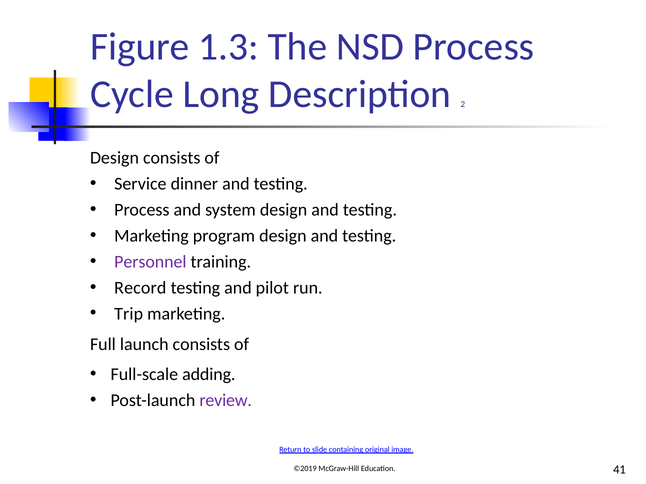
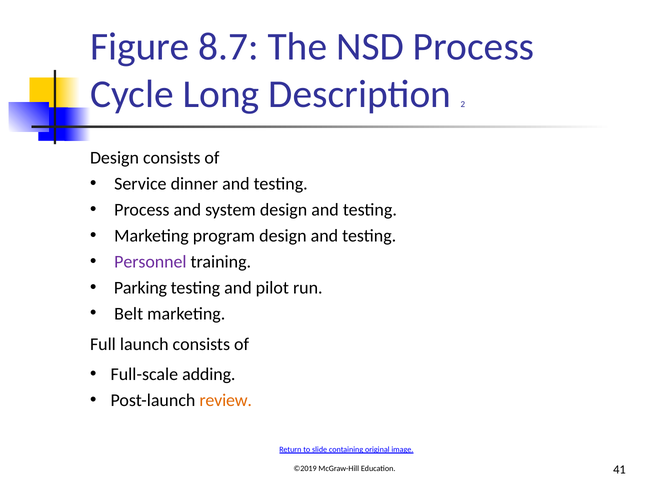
1.3: 1.3 -> 8.7 (228, 47)
Record: Record -> Parking (140, 288)
Trip: Trip -> Belt (129, 314)
review colour: purple -> orange (226, 401)
